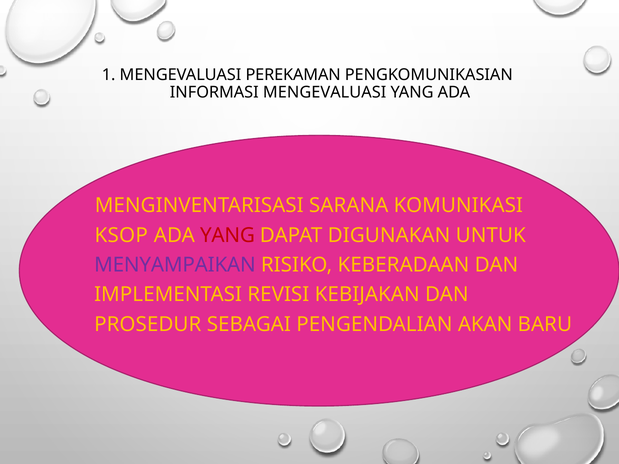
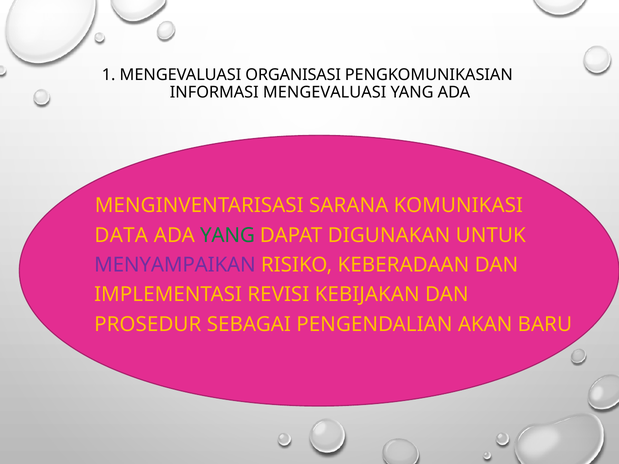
PEREKAMAN: PEREKAMAN -> ORGANISASI (293, 75)
KSOP: KSOP -> DATA (121, 235)
YANG colour: red -> green (228, 235)
